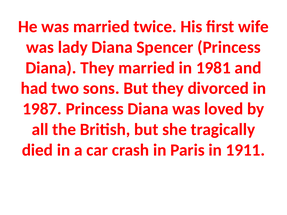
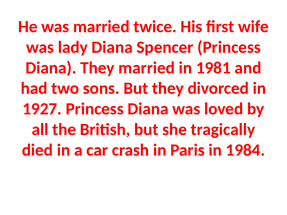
1987: 1987 -> 1927 (42, 109)
1911: 1911 -> 1984 (245, 150)
